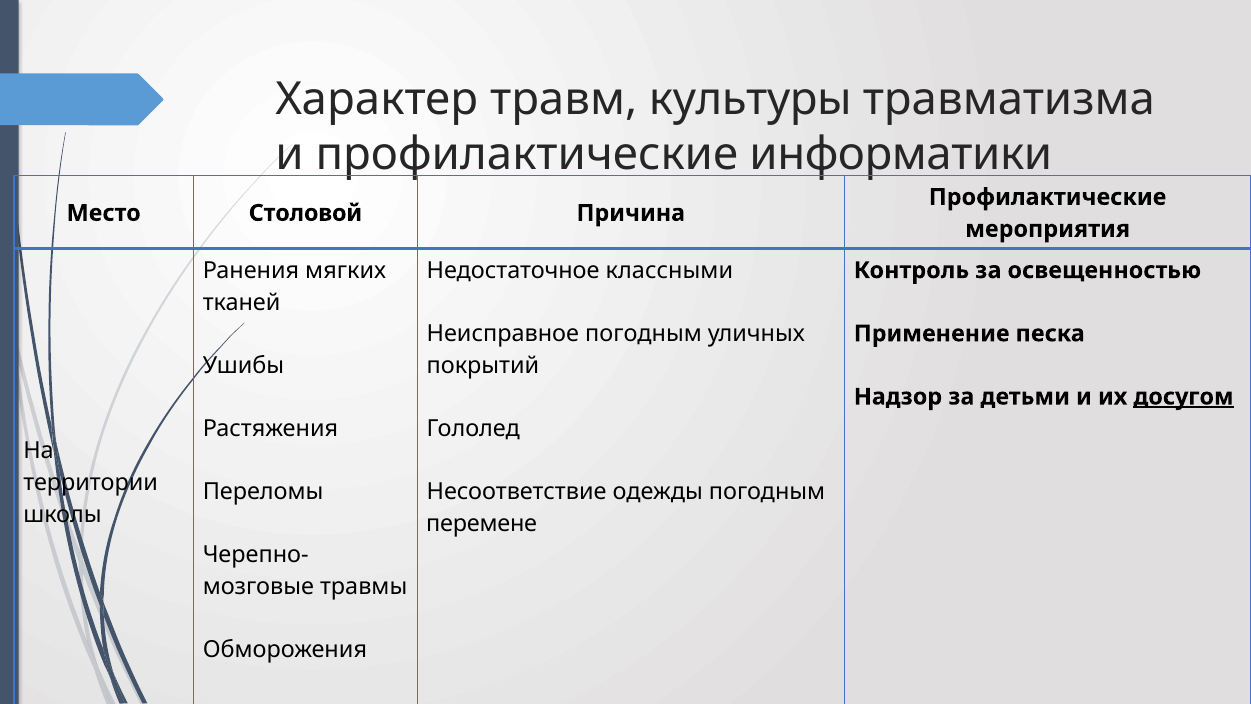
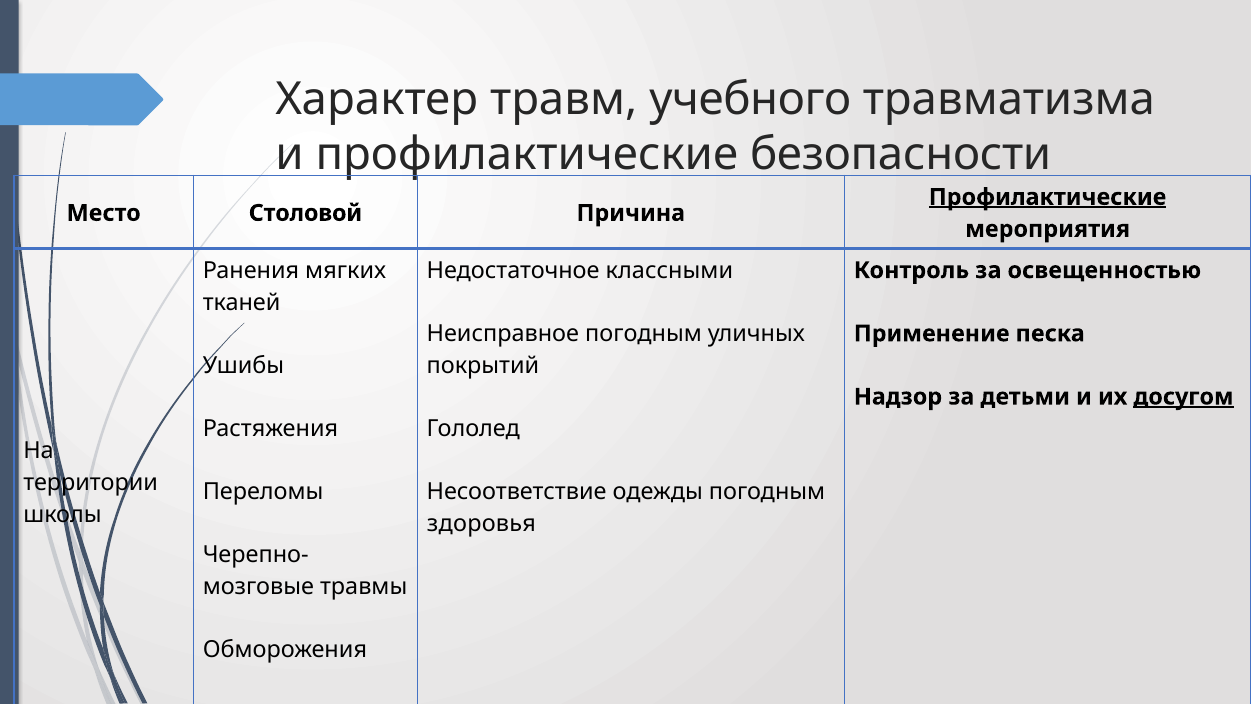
культуры: культуры -> учебного (750, 99)
информатики: информатики -> безопасности (901, 154)
Профилактические underline: none -> present (1048, 197)
перемене: перемене -> здоровья (481, 524)
